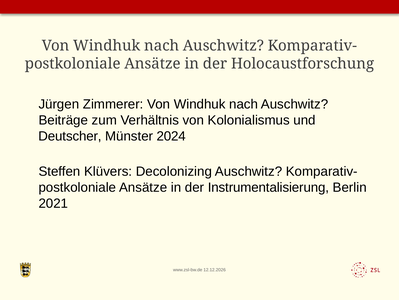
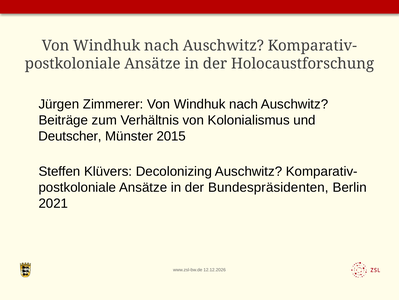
2024: 2024 -> 2015 (171, 136)
Instrumentalisierung: Instrumentalisierung -> Bundespräsidenten (268, 187)
